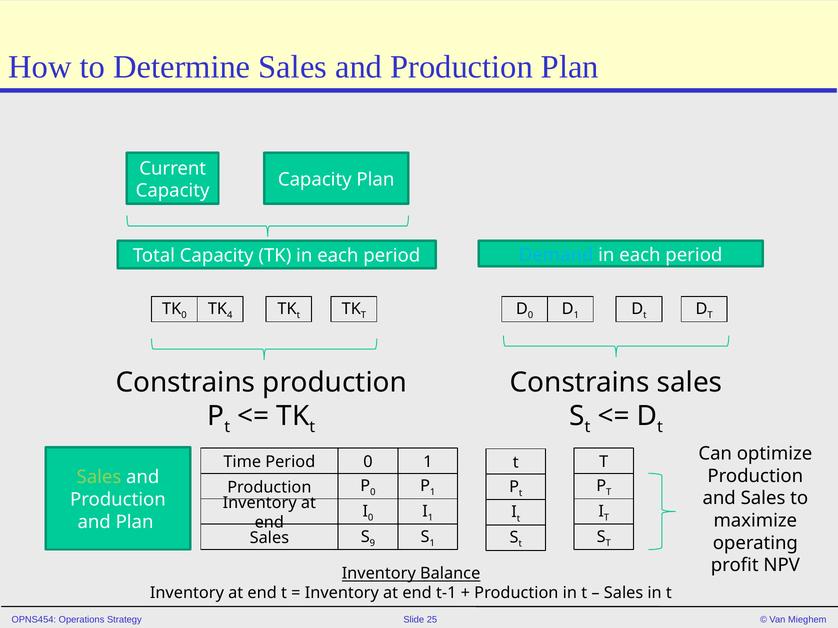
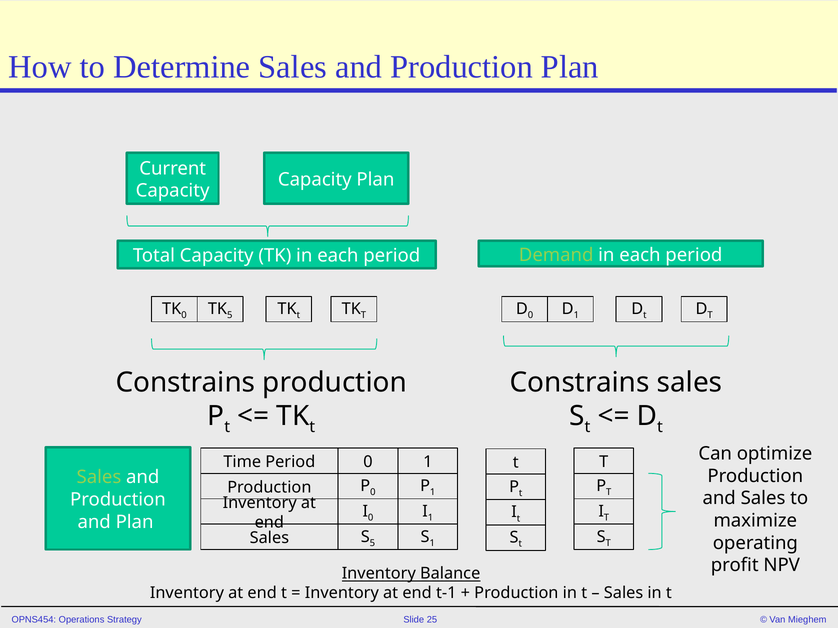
Demand colour: light blue -> light green (556, 255)
TK 4: 4 -> 5 (230, 316)
9: 9 -> 5 (372, 543)
